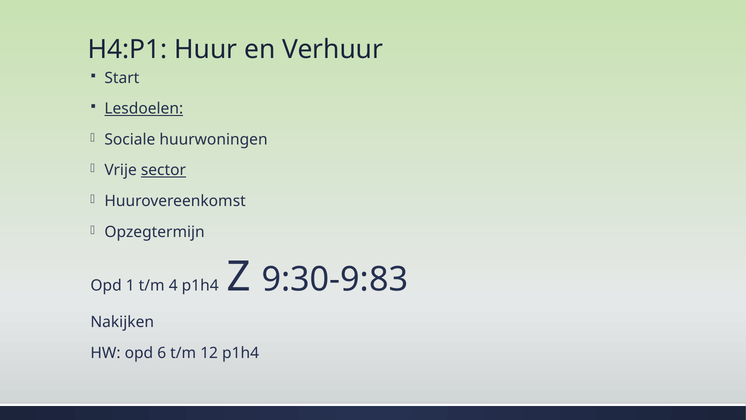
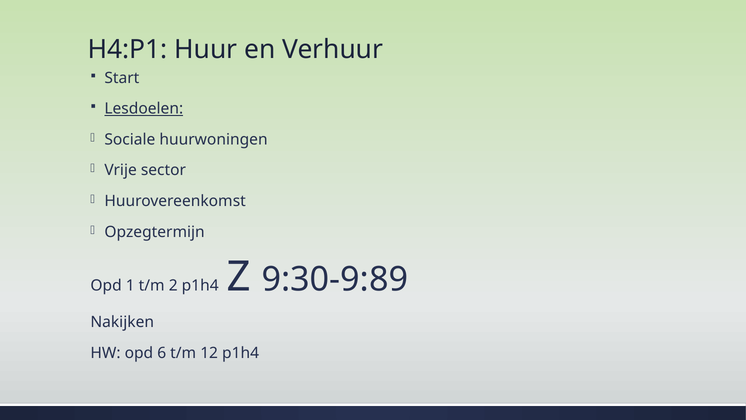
sector underline: present -> none (163, 170)
4: 4 -> 2 (173, 285)
9:30-9:83: 9:30-9:83 -> 9:30-9:89 (335, 279)
